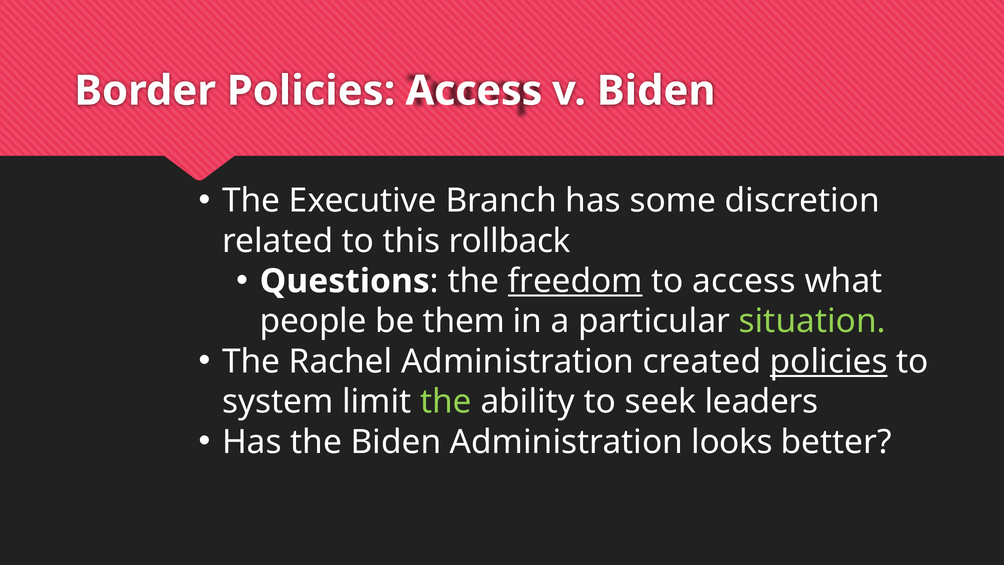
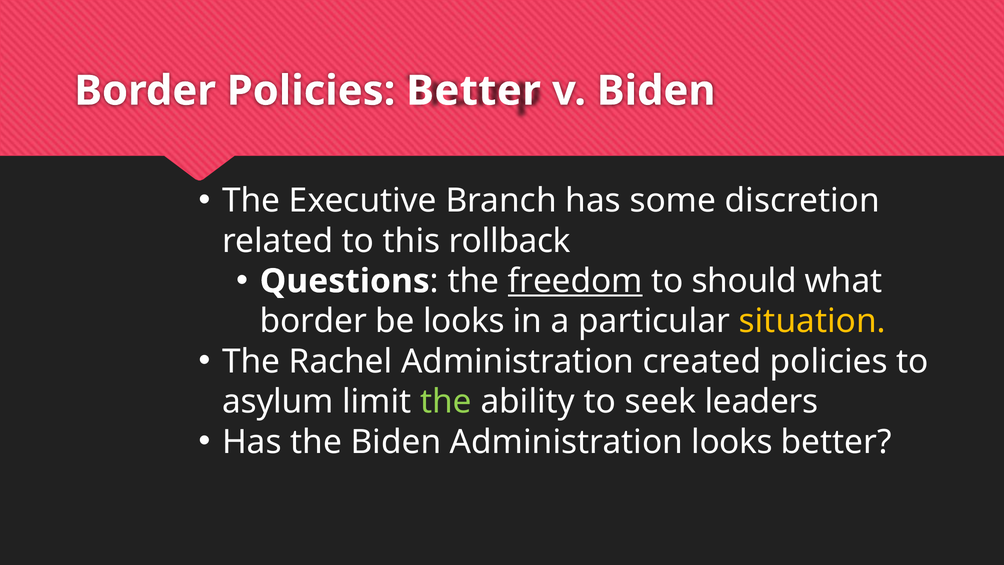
Policies Access: Access -> Better (474, 91)
to access: access -> should (744, 281)
people: people -> border (313, 321)
be them: them -> looks (464, 321)
situation colour: light green -> yellow (812, 321)
policies underline: present -> none (829, 361)
system: system -> asylum (278, 402)
